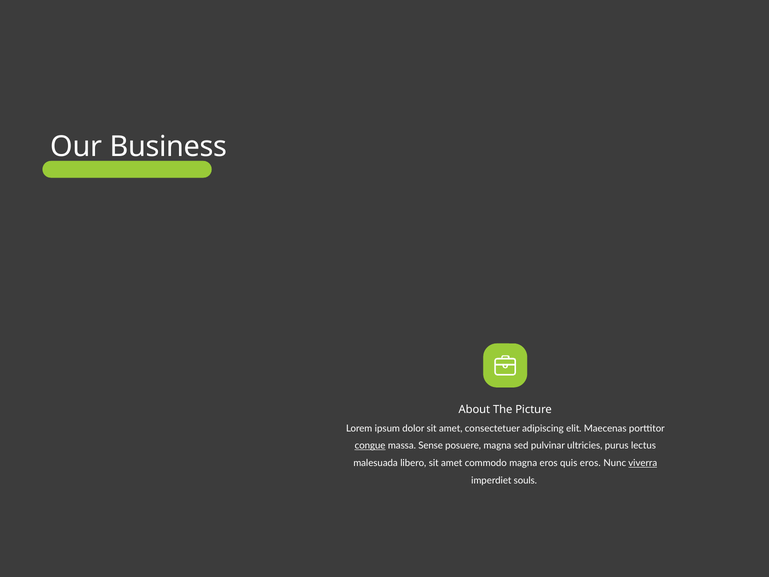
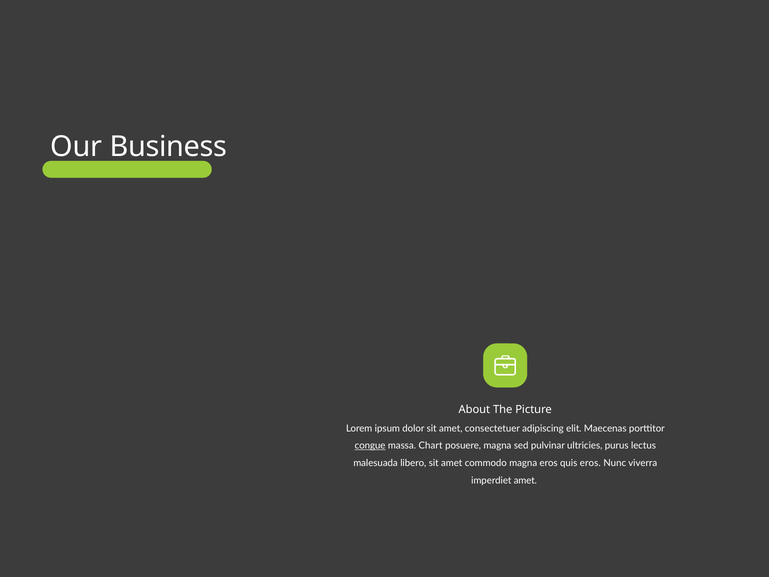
Sense: Sense -> Chart (430, 446)
viverra underline: present -> none (643, 463)
imperdiet souls: souls -> amet (525, 480)
